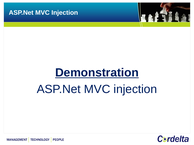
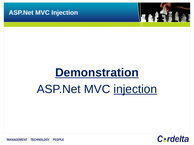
injection underline: none -> present (135, 89)
